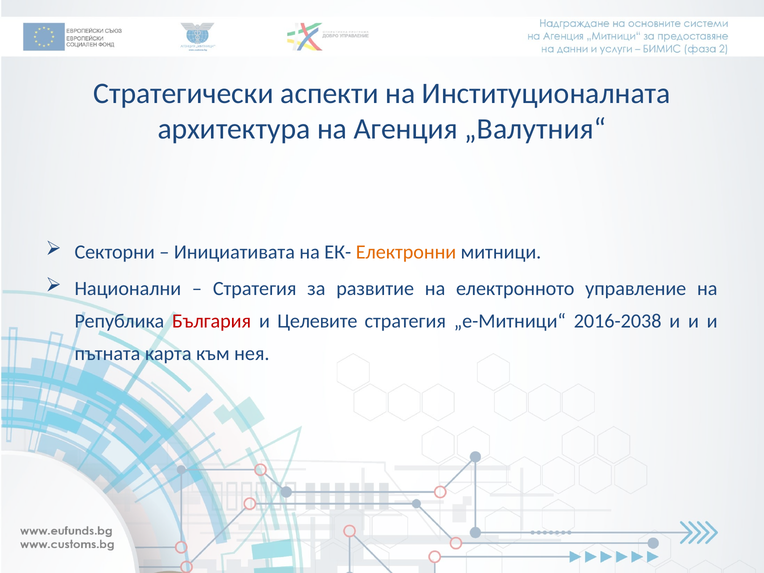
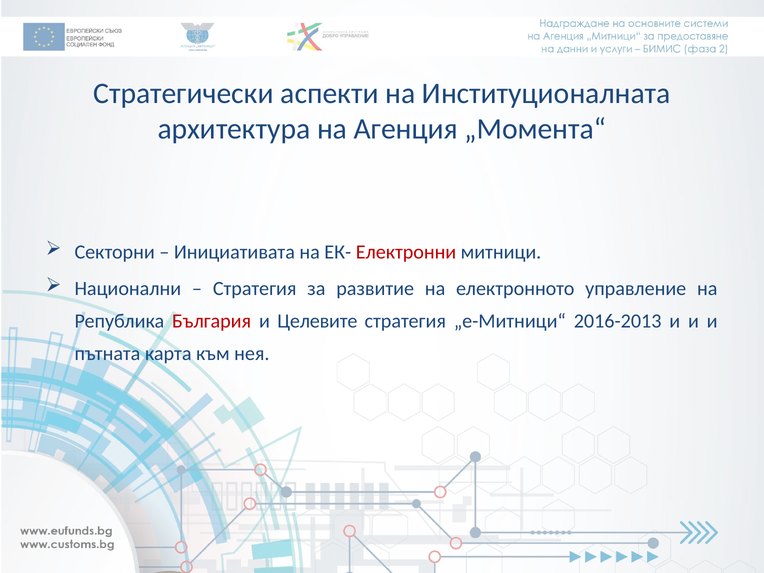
„Валутния“: „Валутния“ -> „Момента“ (535, 129)
Електронни colour: orange -> red (406, 252)
2016-2038: 2016-2038 -> 2016-2013 (618, 321)
